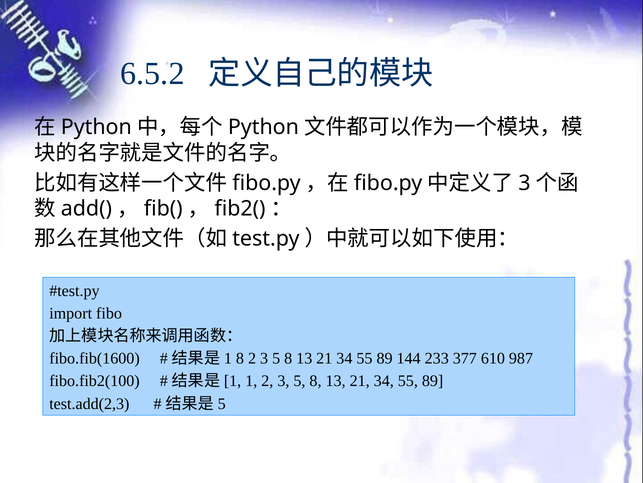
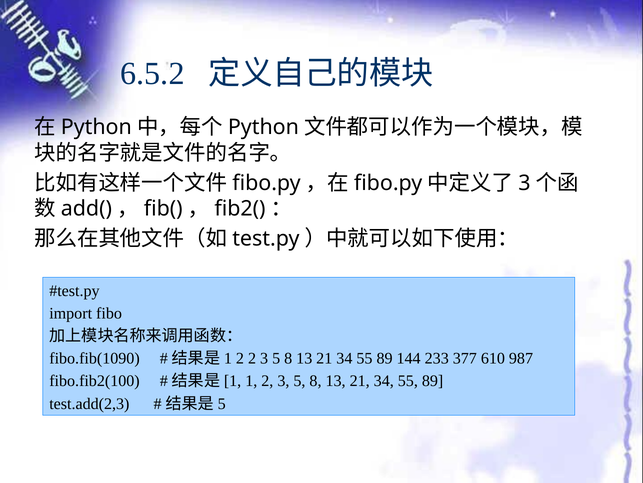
fibo.fib(1600: fibo.fib(1600 -> fibo.fib(1090 (95, 358)
8: 8 -> 2 (240, 358)
